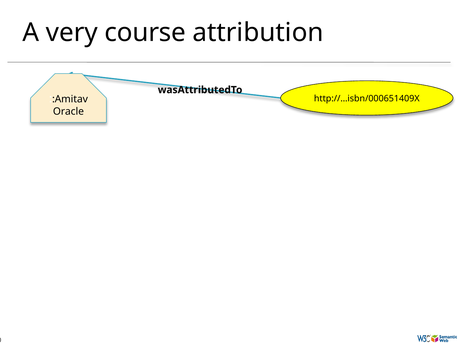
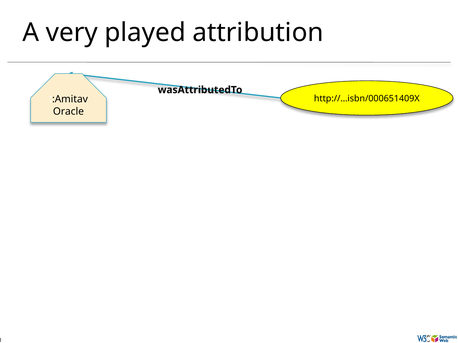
course: course -> played (145, 33)
